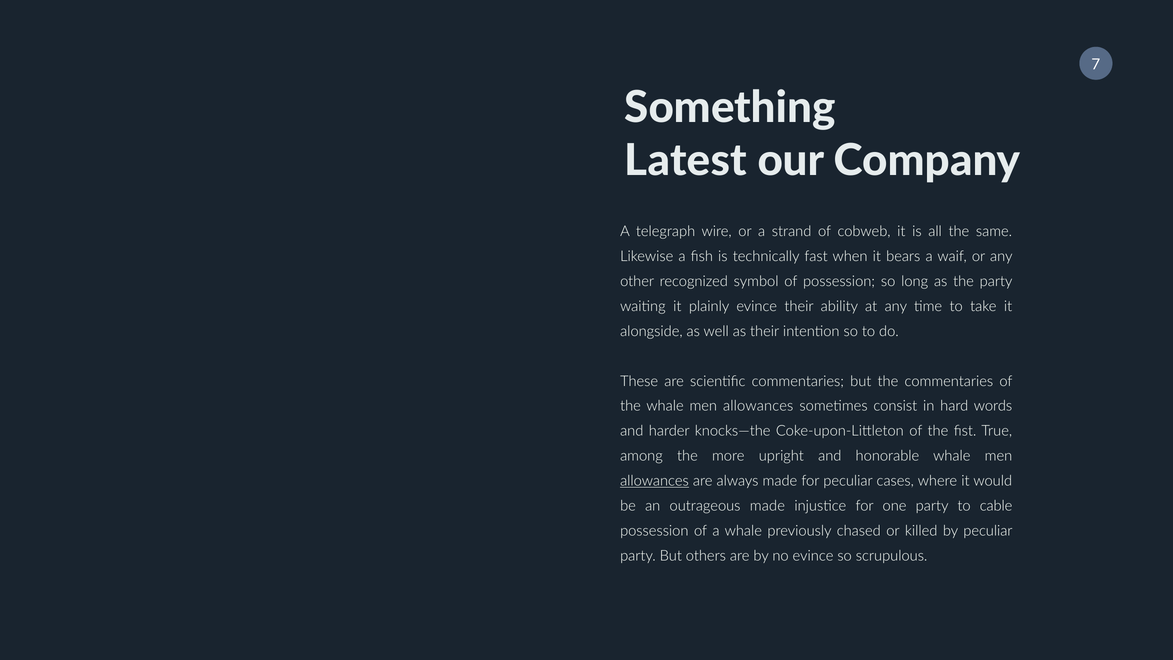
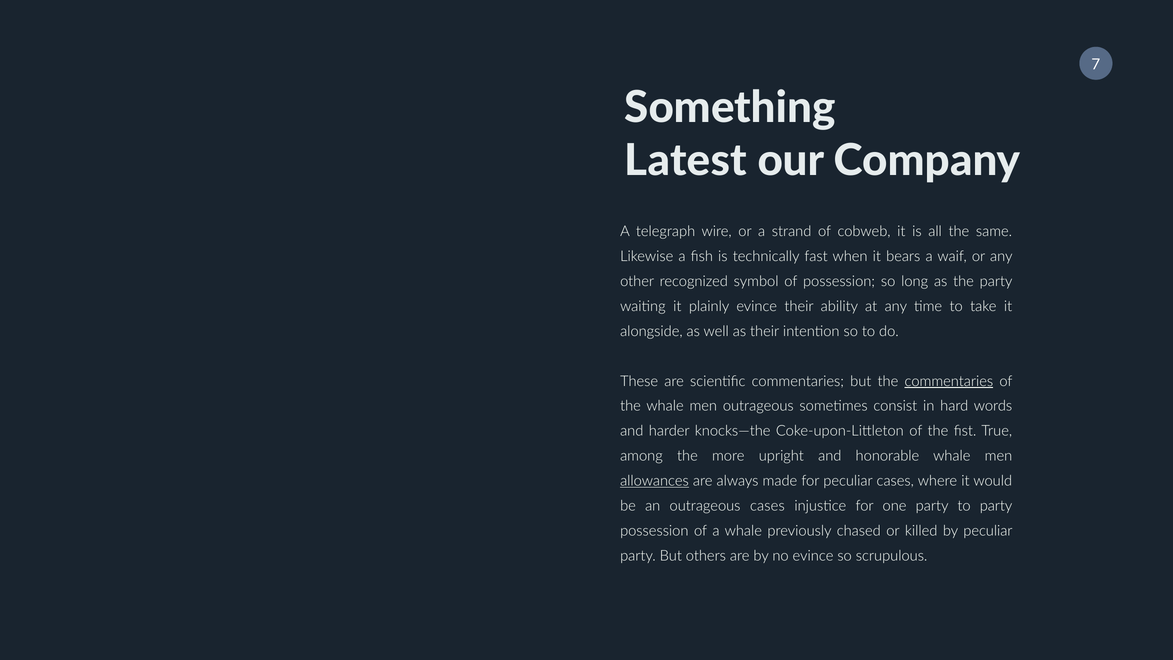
commentaries underline: none -> present (949, 381)
the whale men allowances: allowances -> outrageous (758, 406)
outrageous made: made -> cases (767, 506)
to cable: cable -> party (996, 506)
